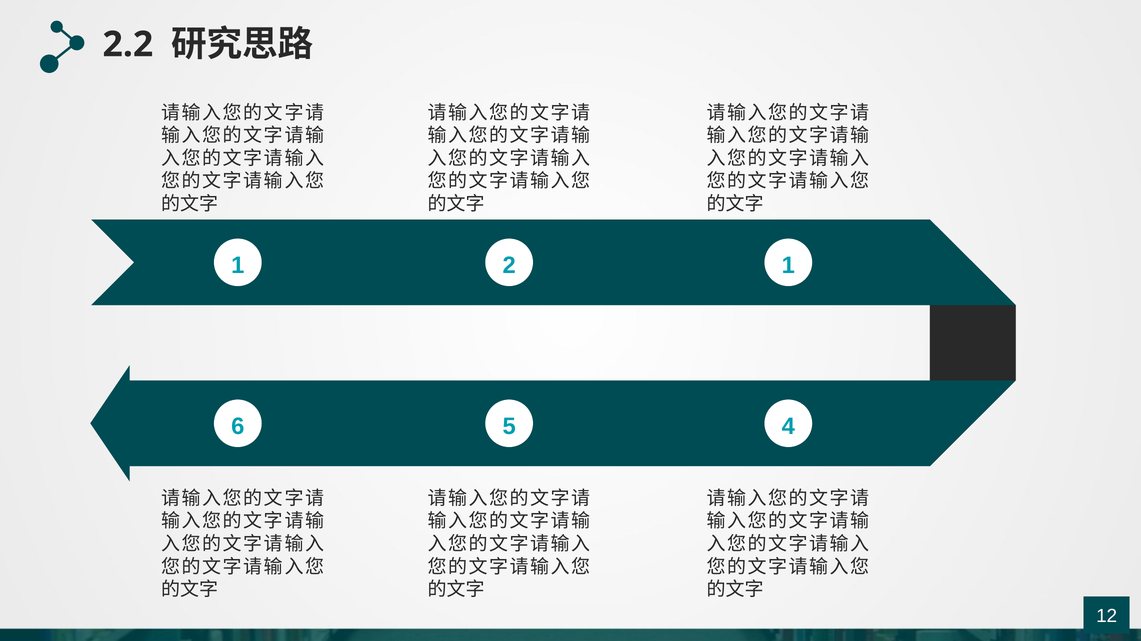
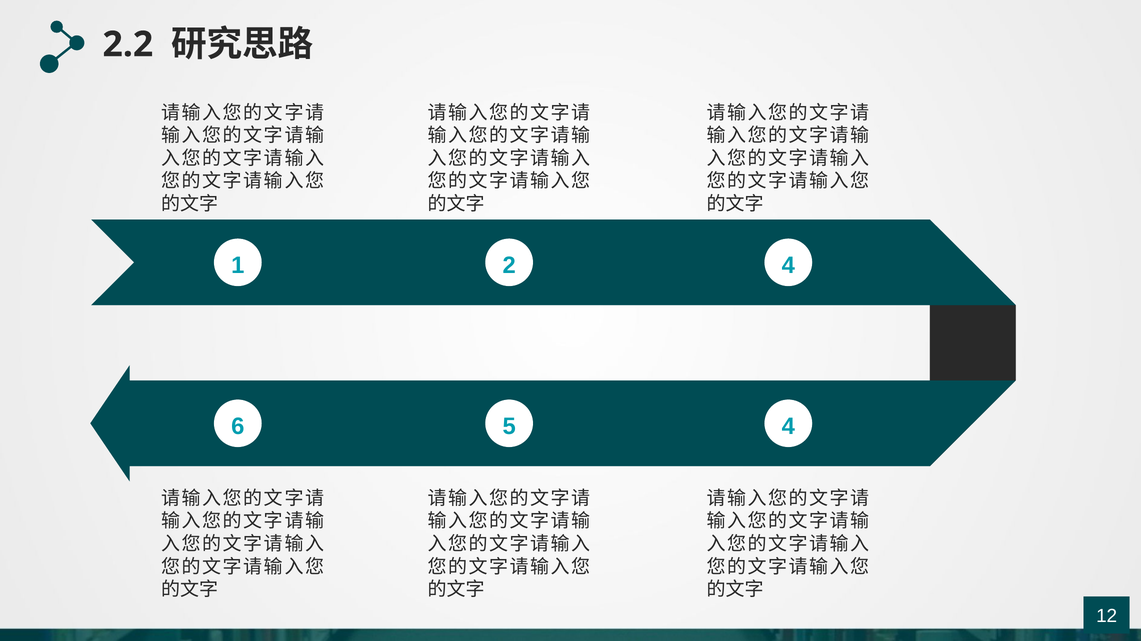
2 1: 1 -> 4 (788, 266)
